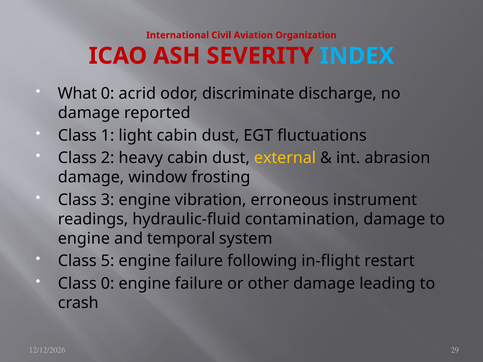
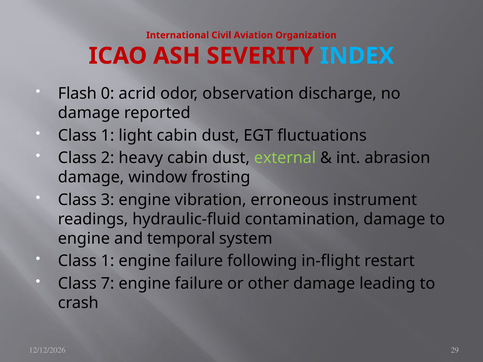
What: What -> Flash (77, 94)
discriminate: discriminate -> observation (248, 94)
external colour: yellow -> light green (285, 158)
5: 5 -> 1 (108, 261)
Class 0: 0 -> 7 (108, 284)
